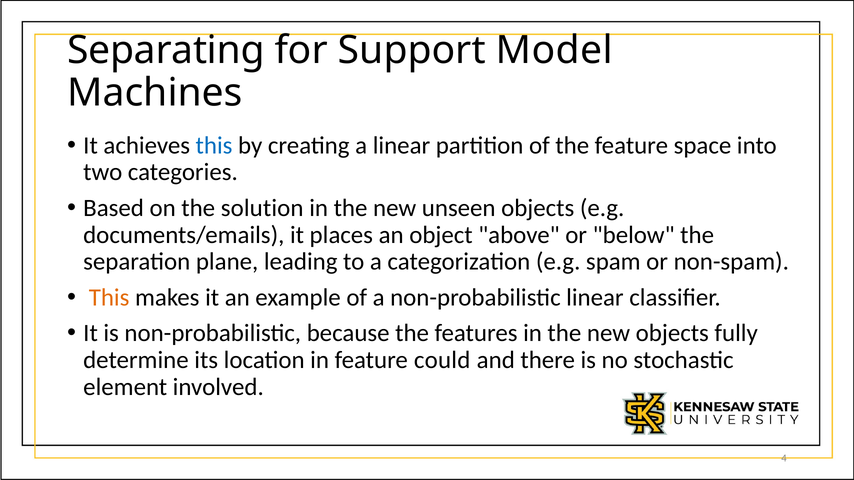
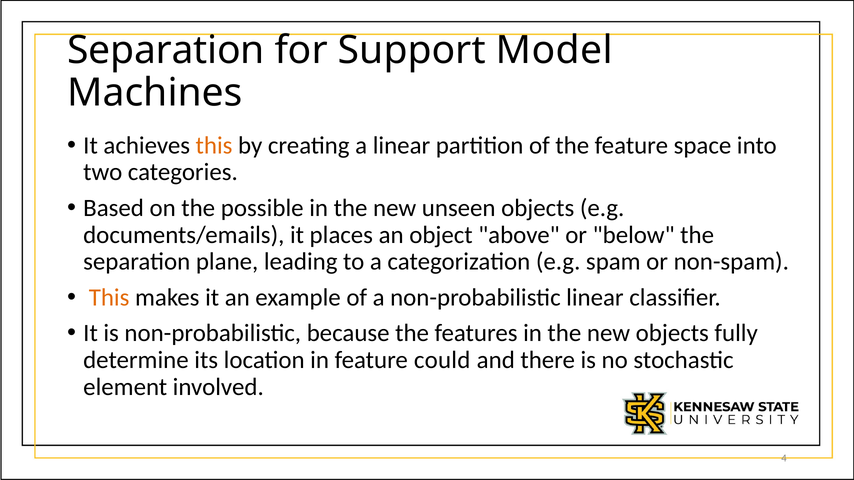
Separating: Separating -> Separation (166, 51)
this colour: blue -> orange (214, 145)
solution: solution -> possible (262, 208)
